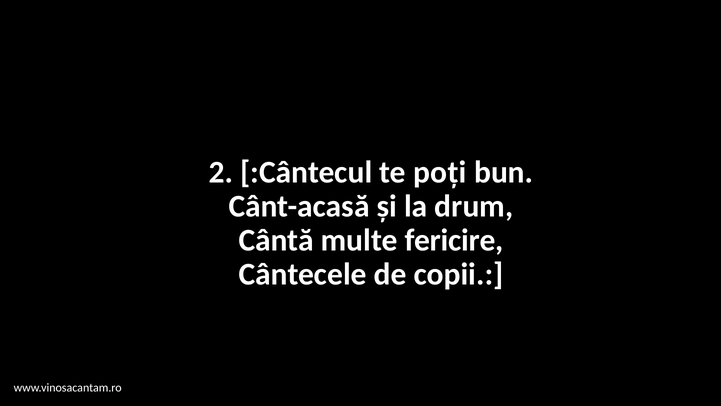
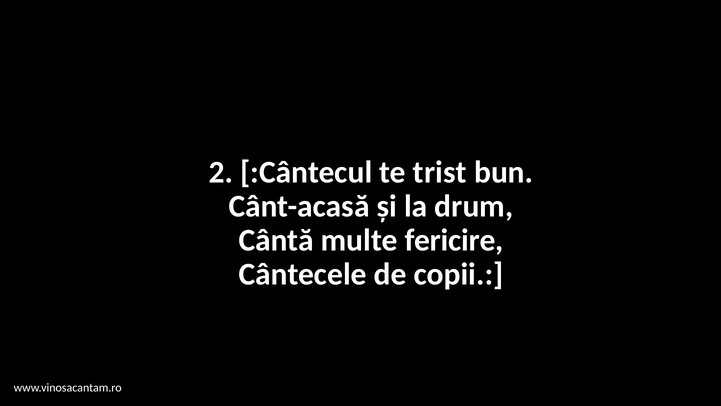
poți: poți -> trist (440, 172)
